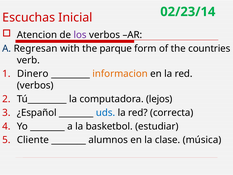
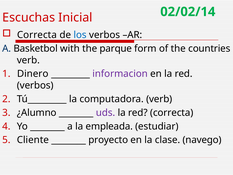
02/23/14: 02/23/14 -> 02/02/14 (188, 12)
Atencion: Atencion -> Correcta (37, 35)
los colour: purple -> blue (80, 35)
Regresan: Regresan -> Basketbol (36, 48)
informacion colour: orange -> purple (120, 74)
computadora lejos: lejos -> verb (159, 99)
¿Español: ¿Español -> ¿Alumno (37, 113)
uds colour: blue -> purple (106, 113)
basketbol: basketbol -> empleada (109, 126)
alumnos: alumnos -> proyecto (108, 140)
música: música -> navego (202, 140)
